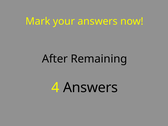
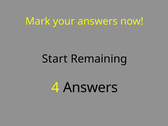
After: After -> Start (55, 59)
